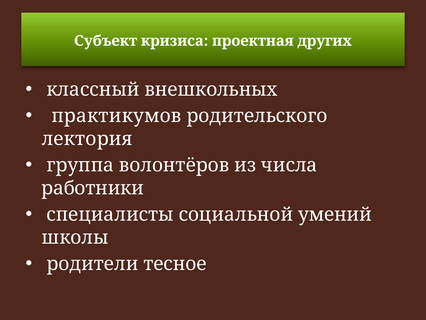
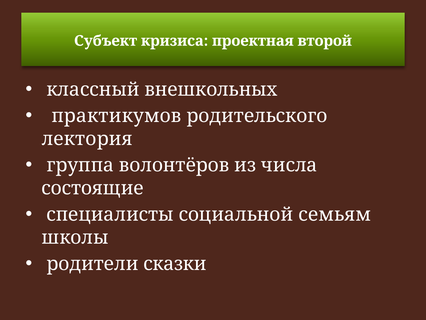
других: других -> второй (325, 41)
работники: работники -> состоящие (93, 188)
умений: умений -> семьям (335, 214)
тесное: тесное -> сказки (175, 264)
